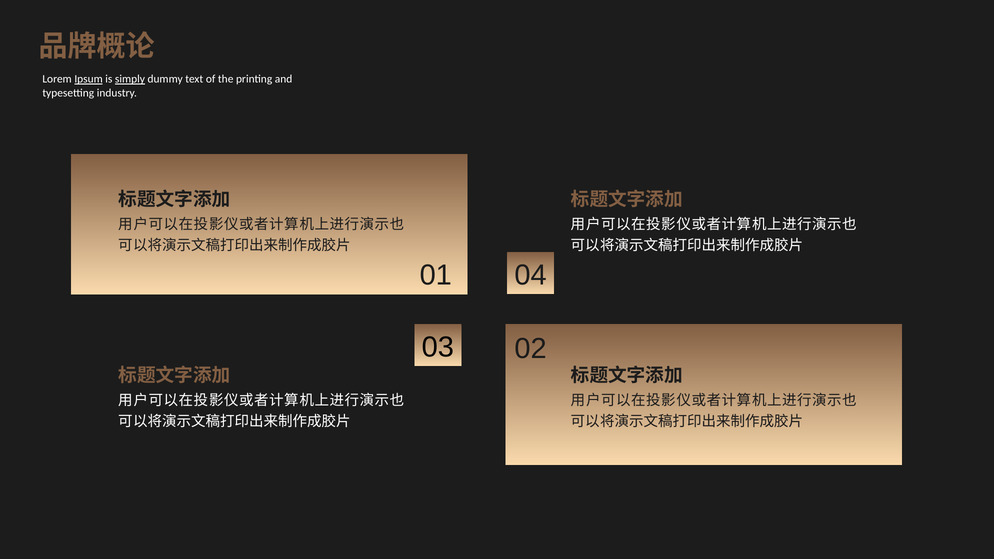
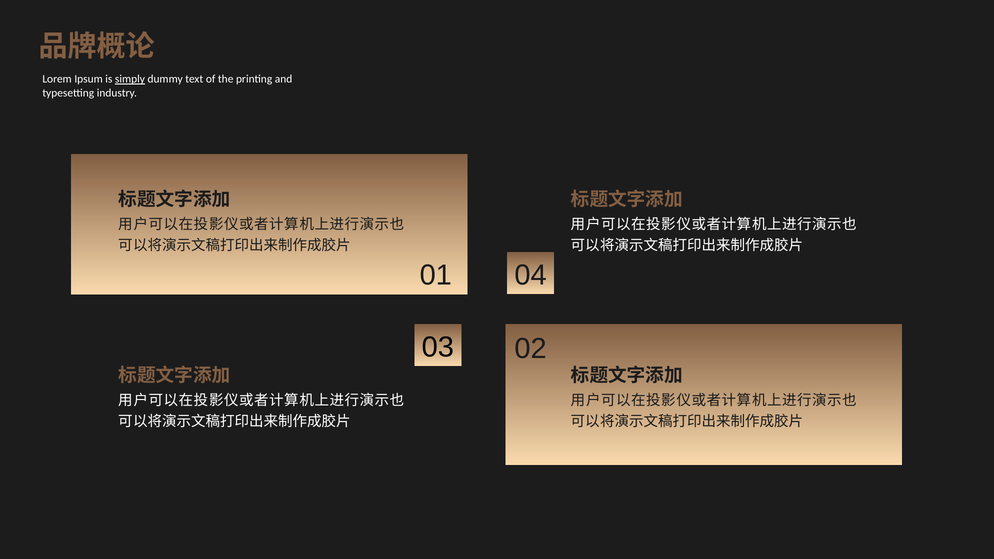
Ipsum underline: present -> none (89, 79)
